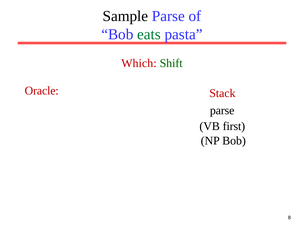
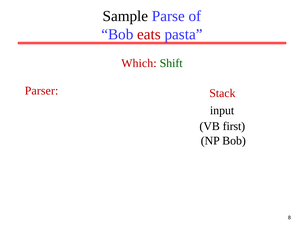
eats colour: green -> red (149, 34)
Oracle: Oracle -> Parser (42, 91)
parse: parse -> input (222, 111)
